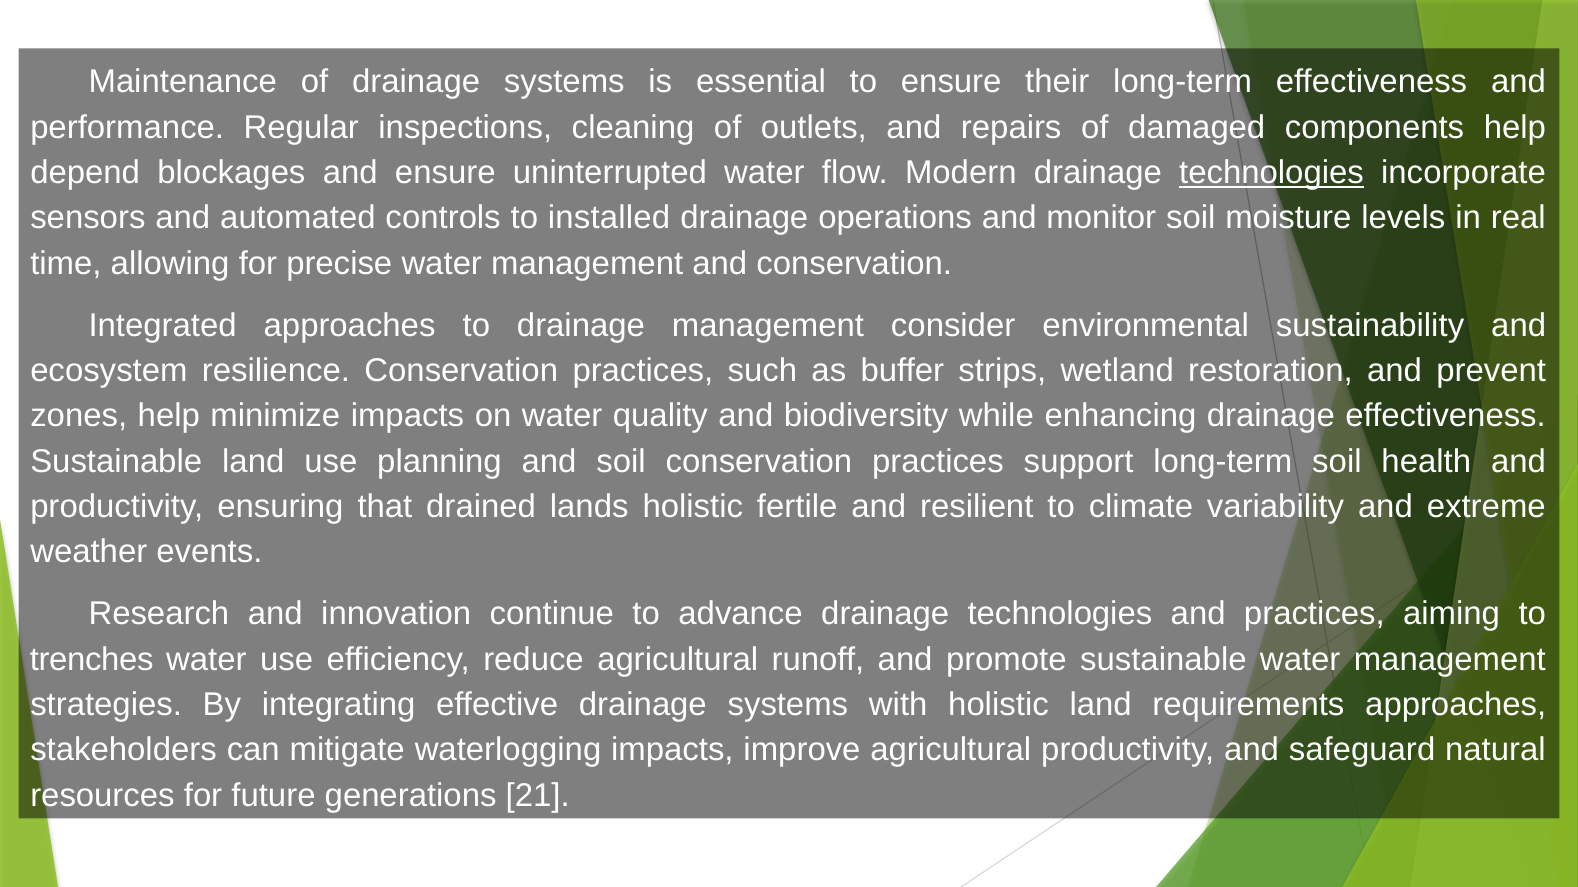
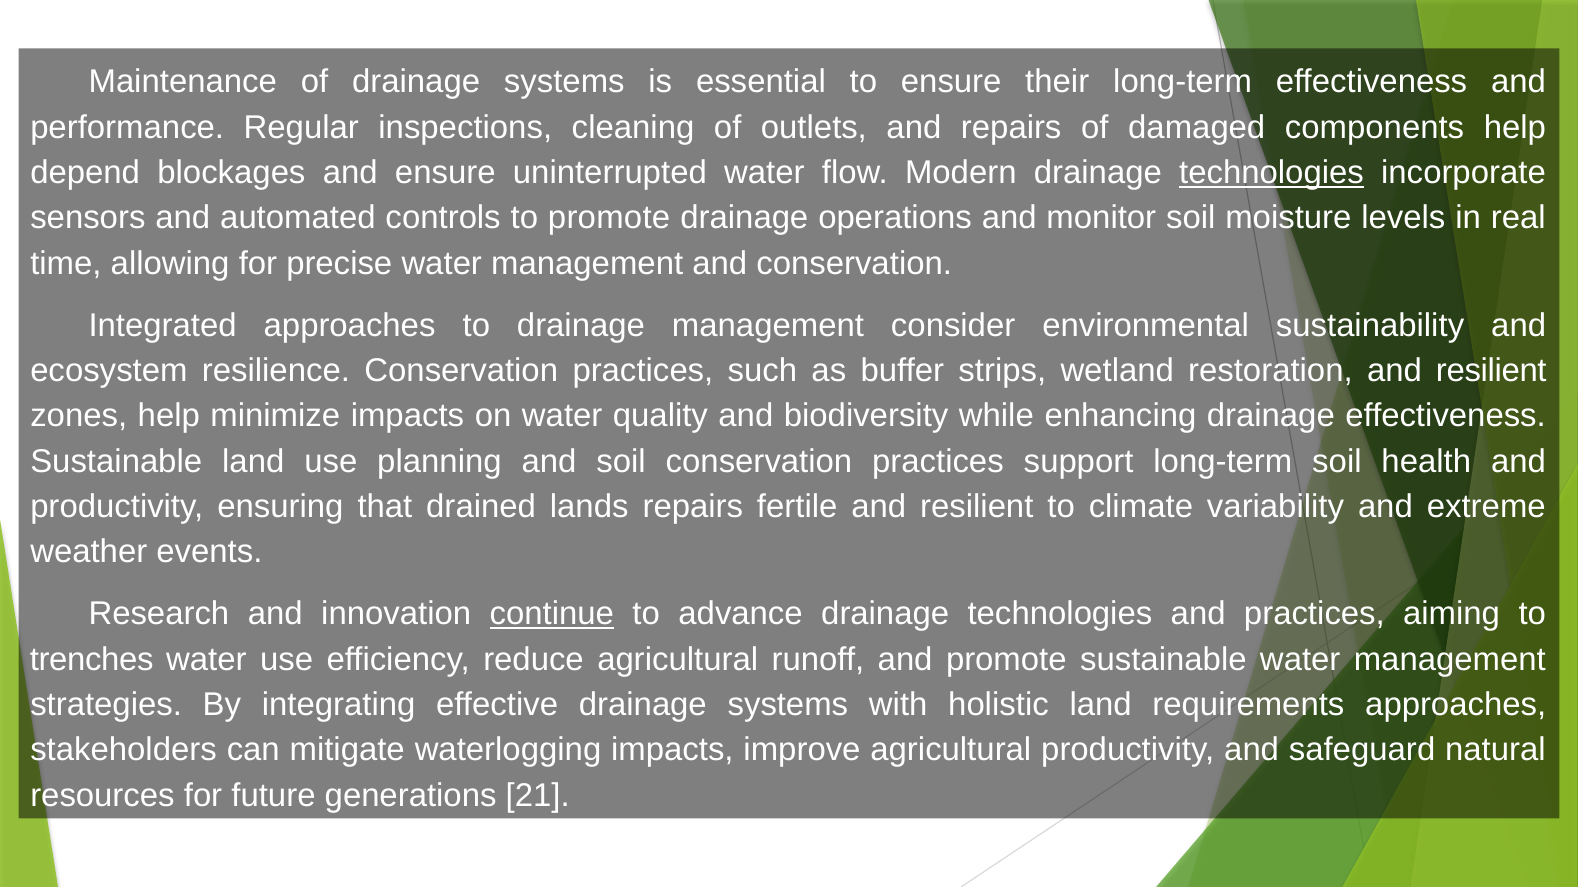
to installed: installed -> promote (609, 218)
restoration and prevent: prevent -> resilient (1491, 371)
lands holistic: holistic -> repairs (693, 507)
continue underline: none -> present (552, 614)
